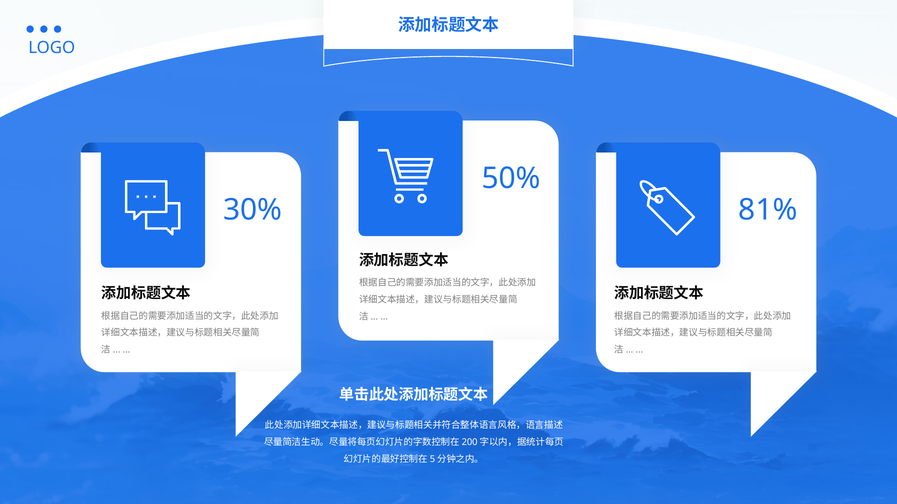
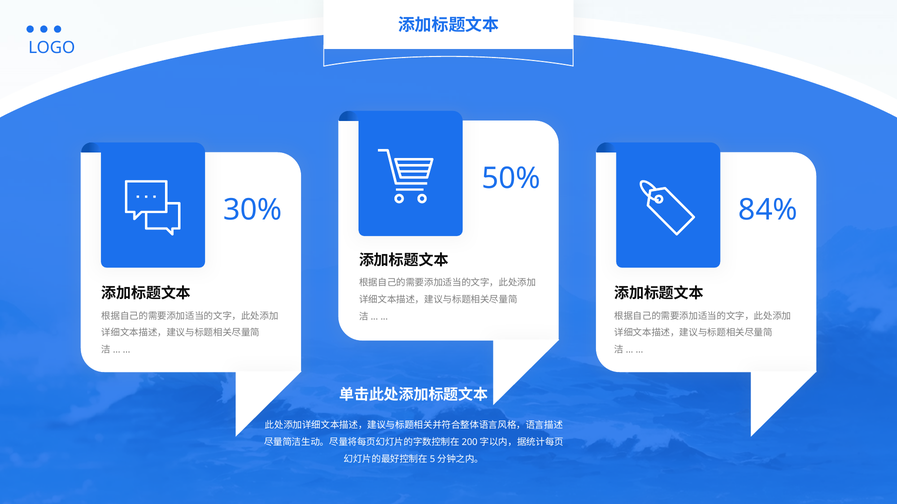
81%: 81% -> 84% (768, 210)
